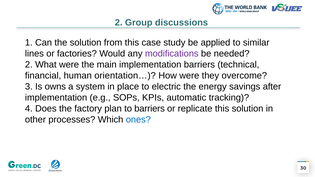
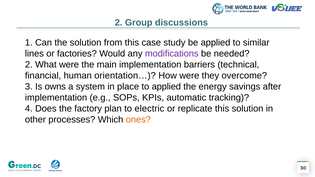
to electric: electric -> applied (166, 87)
to barriers: barriers -> electric (149, 109)
ones colour: blue -> orange (138, 120)
